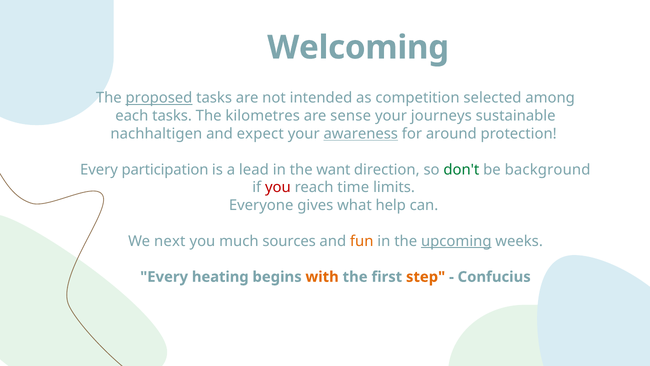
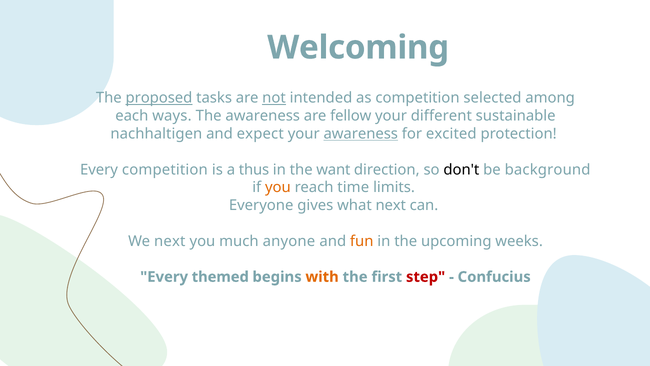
not underline: none -> present (274, 98)
each tasks: tasks -> ways (172, 116)
The kilometres: kilometres -> awareness (263, 116)
sense: sense -> fellow (351, 116)
journeys: journeys -> different (441, 116)
around: around -> excited (451, 134)
Every participation: participation -> competition (165, 169)
lead: lead -> thus (254, 169)
don't colour: green -> black (461, 169)
you colour: red -> orange (278, 187)
what help: help -> next (391, 205)
sources: sources -> anyone (289, 241)
upcoming underline: present -> none (456, 241)
heating: heating -> themed (220, 277)
step colour: orange -> red (426, 277)
